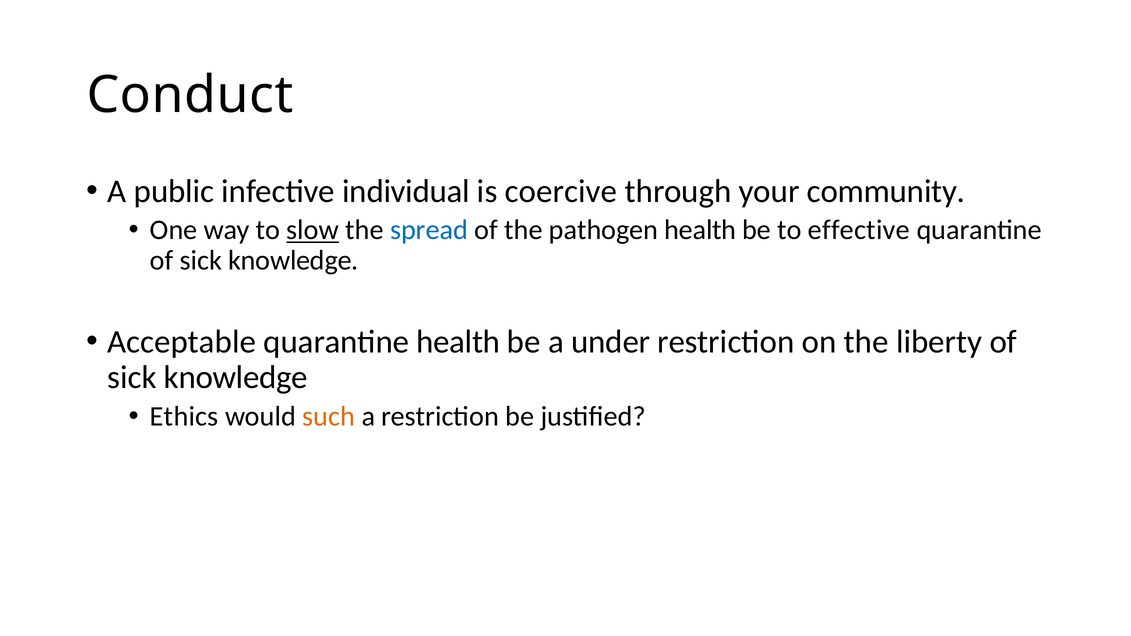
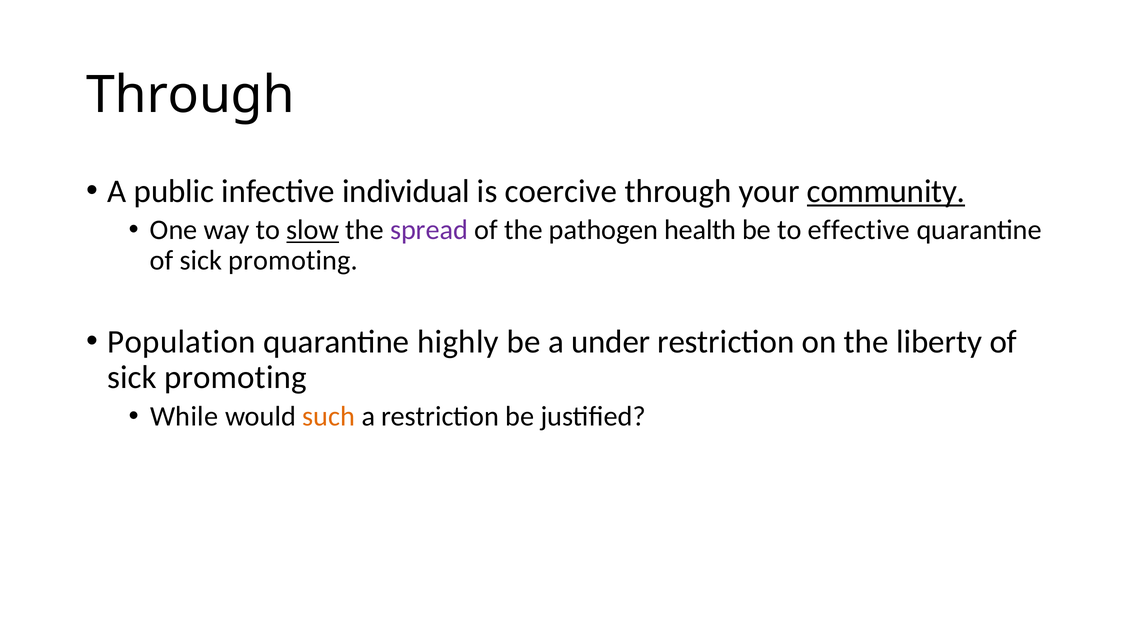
Conduct: Conduct -> Through (190, 95)
community underline: none -> present (886, 191)
spread colour: blue -> purple (429, 230)
knowledge: knowledge -> promoting (293, 261)
Acceptable: Acceptable -> Population (182, 342)
quarantine health: health -> highly (458, 342)
knowledge: knowledge -> promoting (236, 378)
Ethics: Ethics -> While (184, 417)
